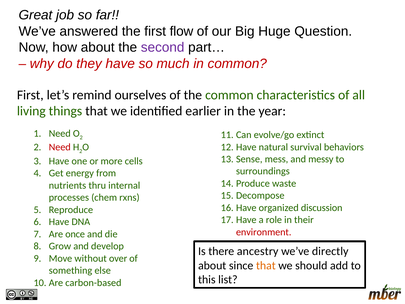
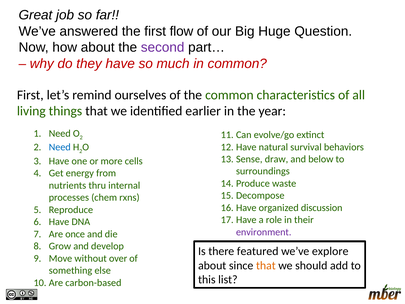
Need colour: red -> blue (60, 147)
mess: mess -> draw (277, 159)
messy: messy -> below (321, 159)
environment colour: red -> purple (264, 232)
ancestry: ancestry -> featured (258, 251)
directly: directly -> explore (330, 251)
